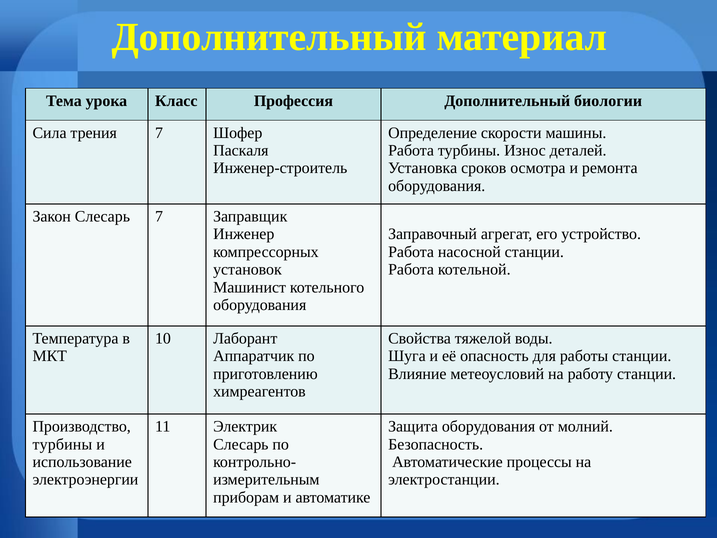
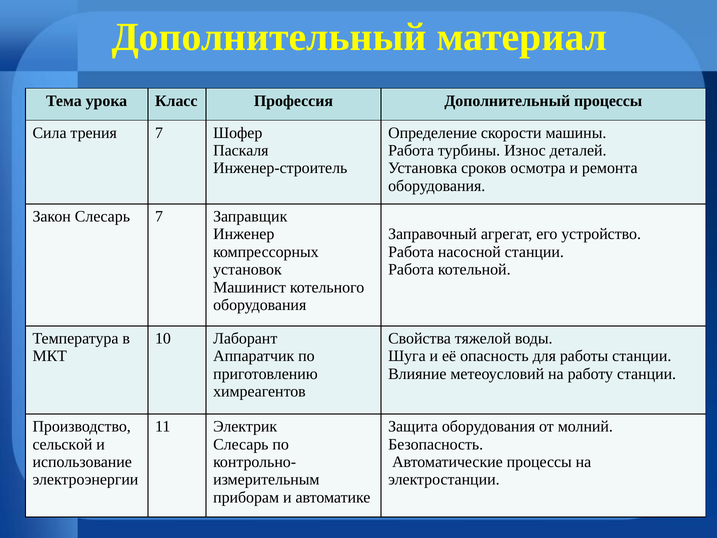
Дополнительный биологии: биологии -> процессы (608, 101)
турбины: турбины -> сельской (62, 444)
